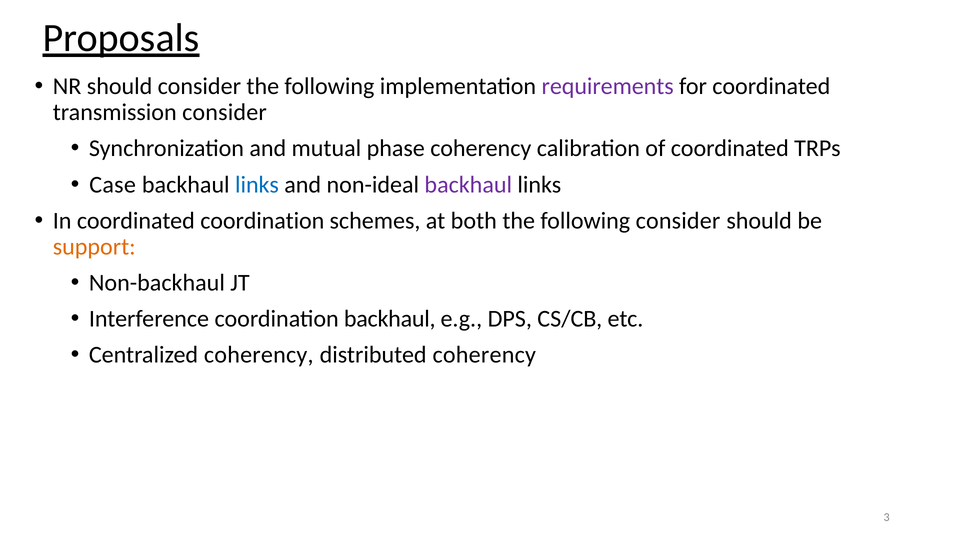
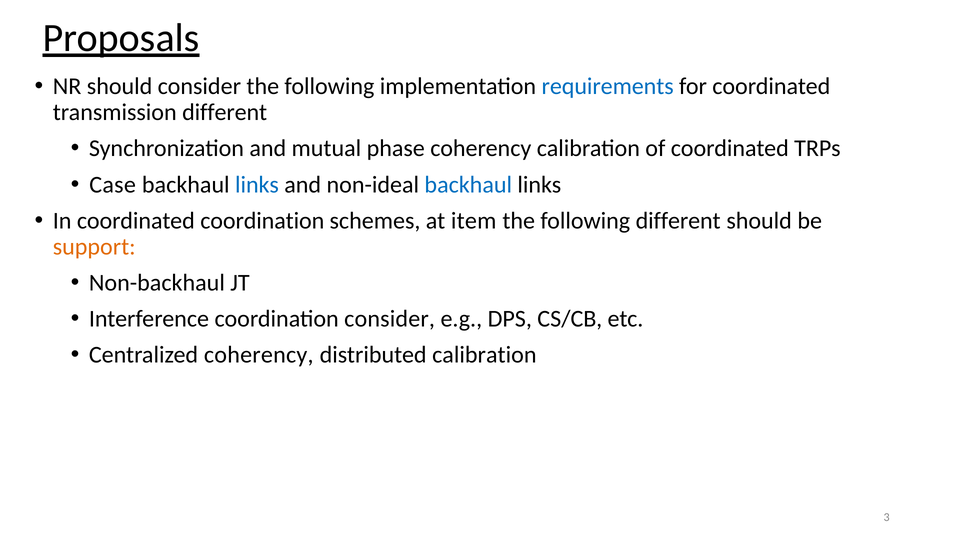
requirements colour: purple -> blue (608, 86)
transmission consider: consider -> different (225, 112)
backhaul colour: purple -> blue (468, 184)
both: both -> item (474, 220)
following consider: consider -> different (678, 220)
coordination backhaul: backhaul -> consider (390, 319)
distributed coherency: coherency -> calibration (484, 355)
